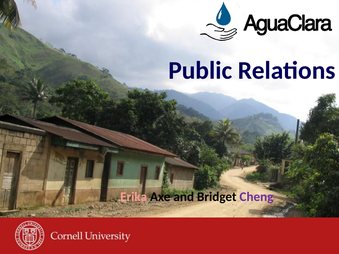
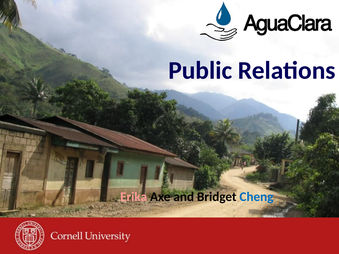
Cheng colour: purple -> blue (256, 197)
